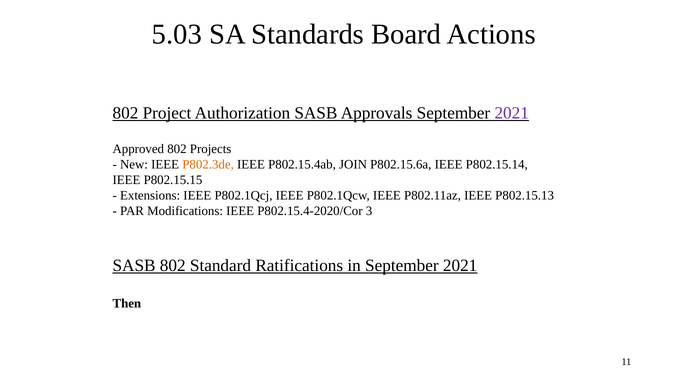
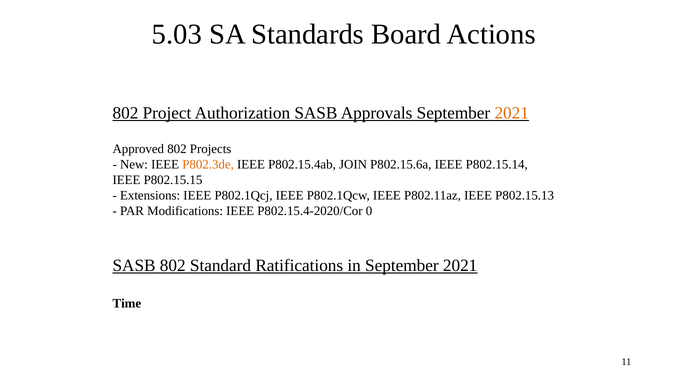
2021 colour: purple -> orange (512, 113)
3: 3 -> 0 (369, 211)
Then: Then -> Time (127, 304)
